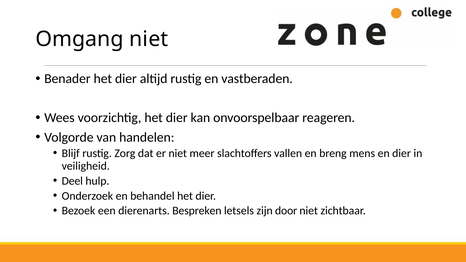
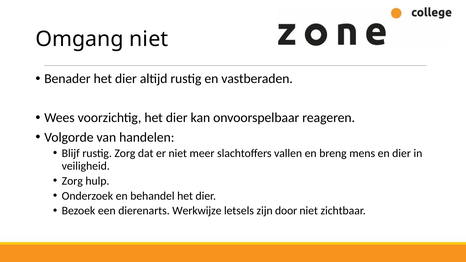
Deel: Deel -> Zorg (72, 181)
Bespreken: Bespreken -> Werkwijze (197, 211)
